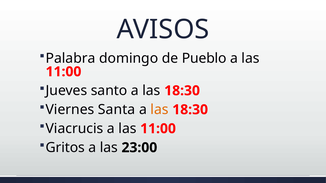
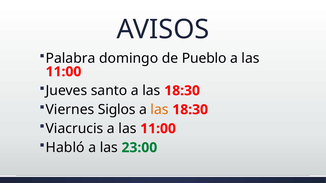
Santa: Santa -> Siglos (117, 110)
Gritos: Gritos -> Habló (65, 148)
23:00 colour: black -> green (139, 148)
